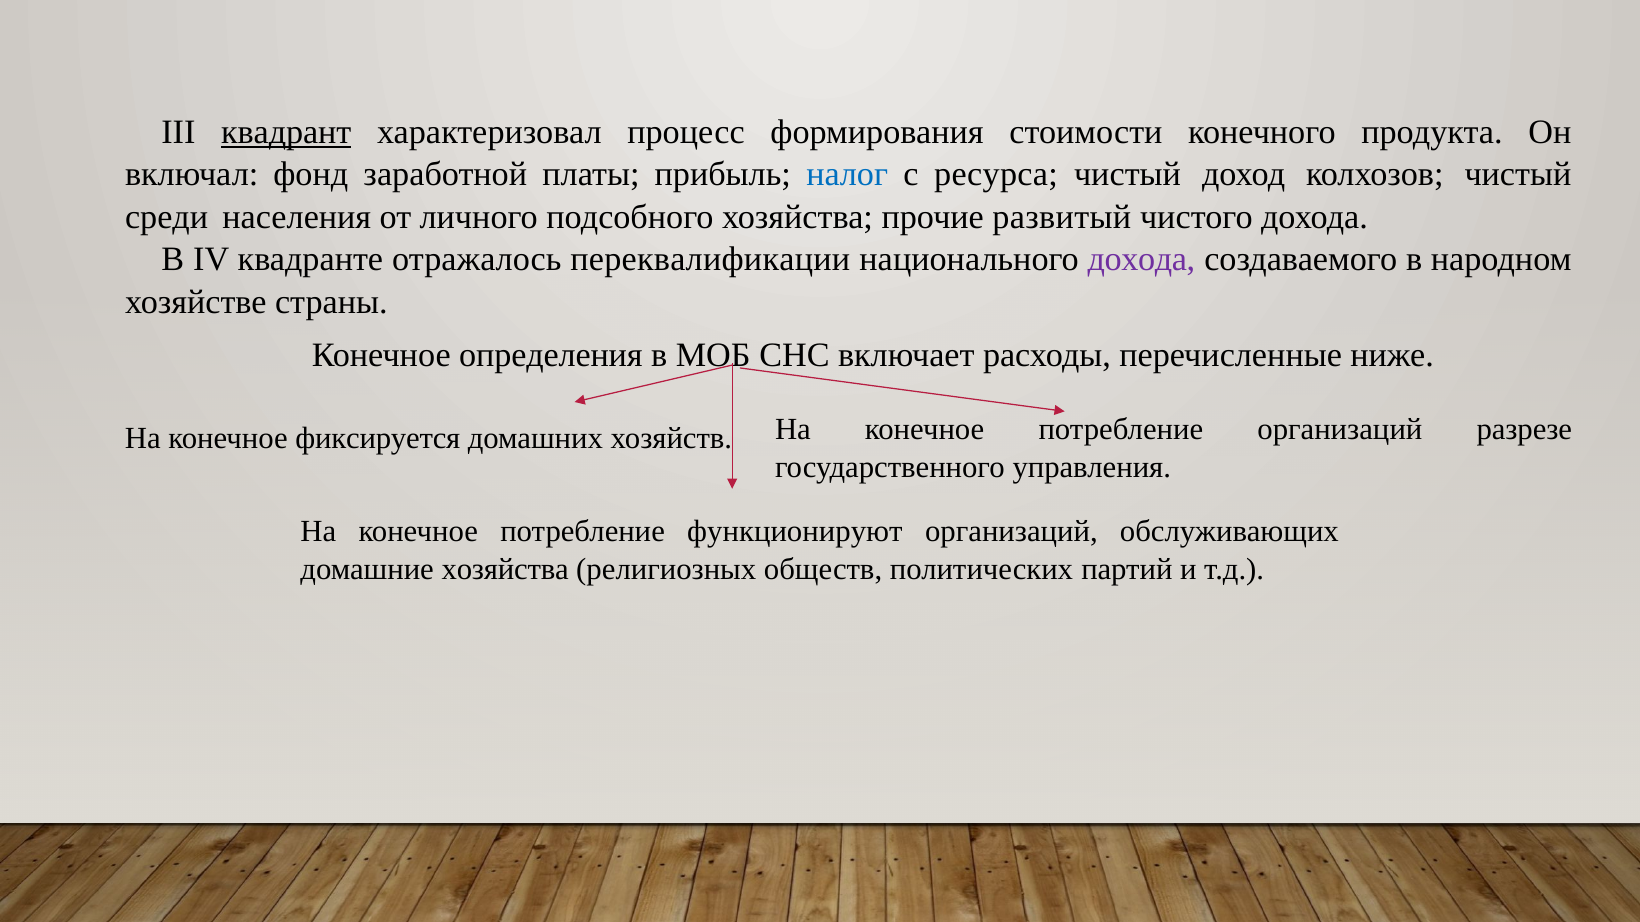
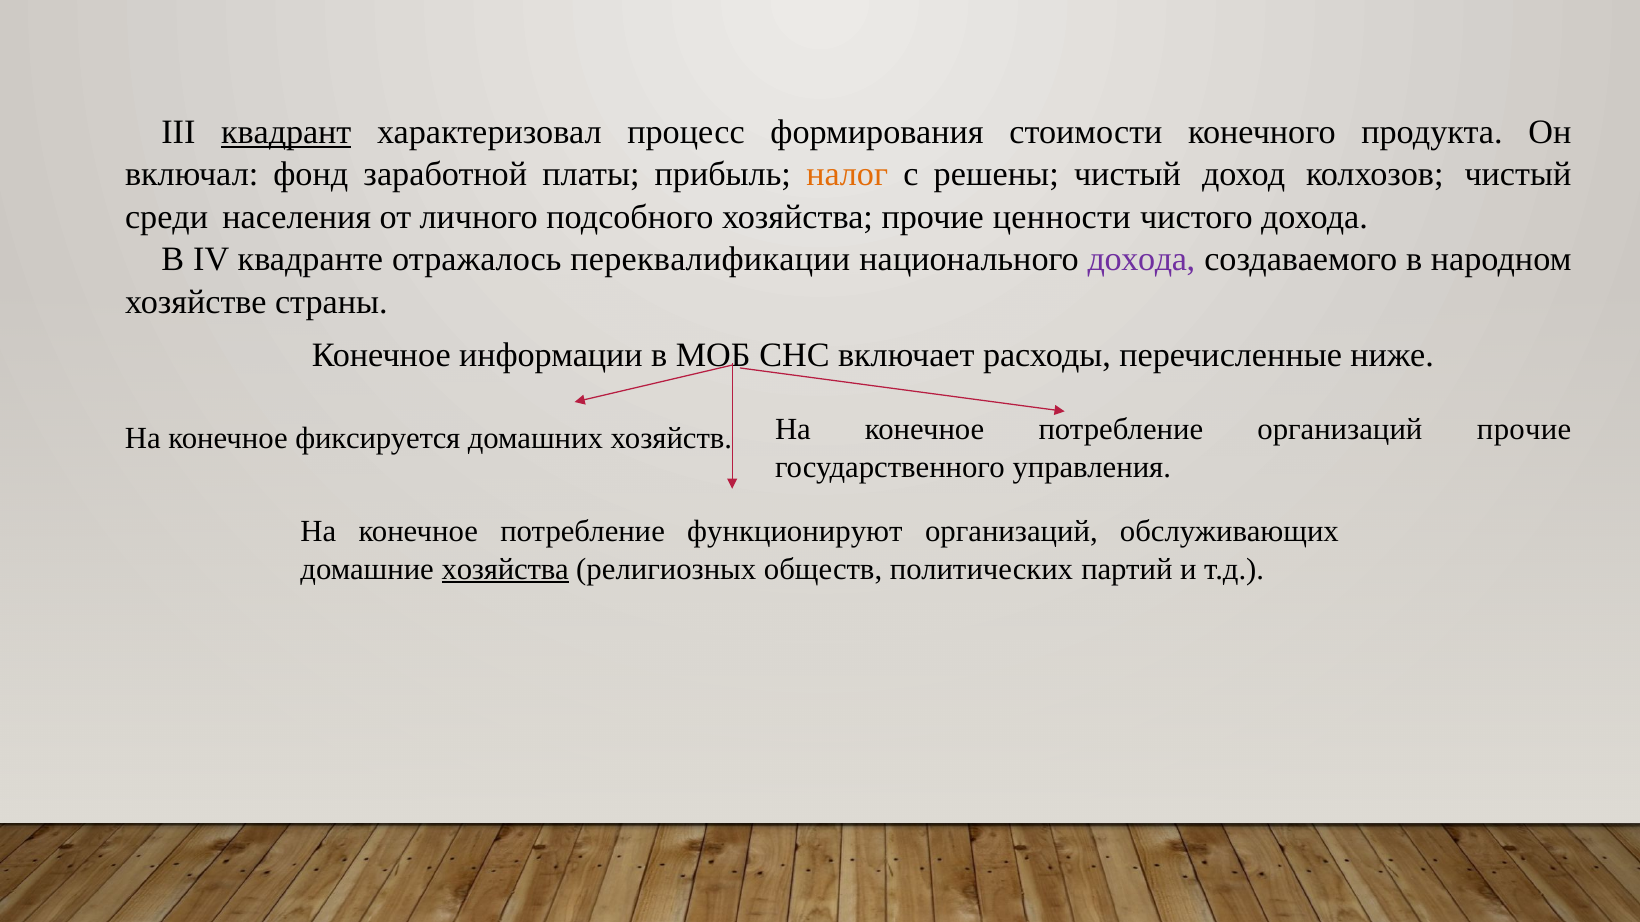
налог colour: blue -> orange (847, 175)
ресурса: ресурса -> решены (996, 175)
развитый: развитый -> ценности (1062, 217)
определения: определения -> информации (551, 356)
организаций разрезе: разрезе -> прочие (1524, 430)
хозяйства underline: none -> present (505, 569)
